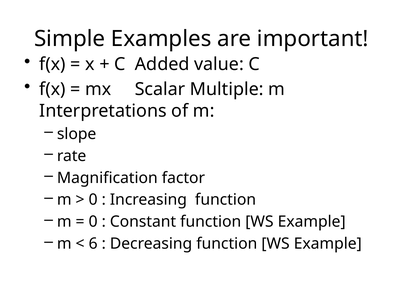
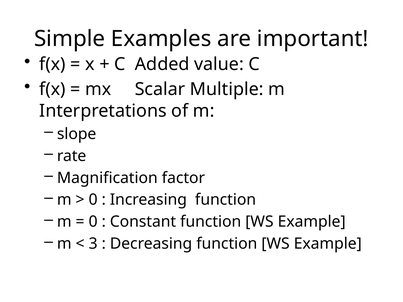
6: 6 -> 3 (93, 244)
